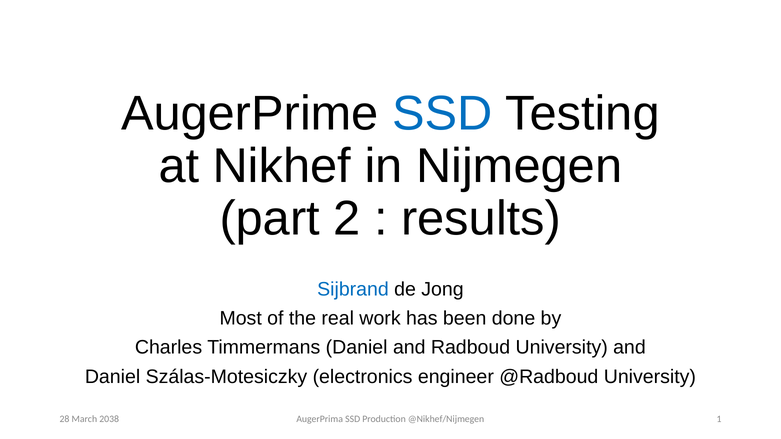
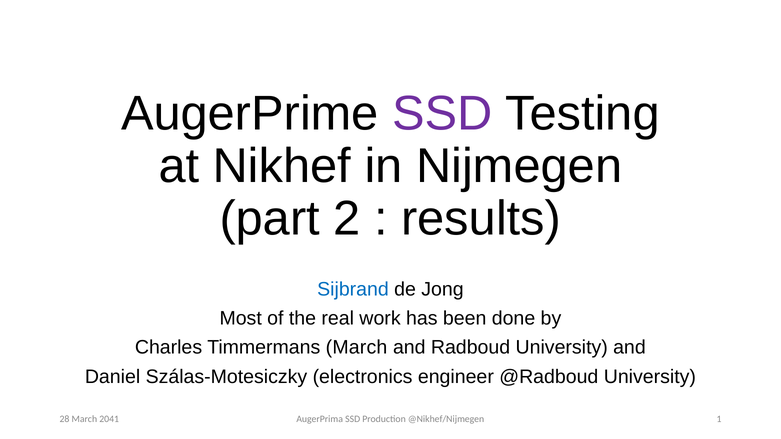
SSD colour: blue -> purple (442, 114)
Timmermans Daniel: Daniel -> March (357, 348)
2038: 2038 -> 2041 (109, 420)
